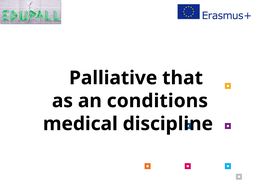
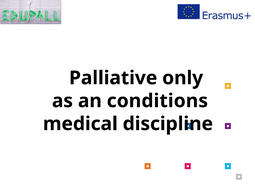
that: that -> only (183, 78)
